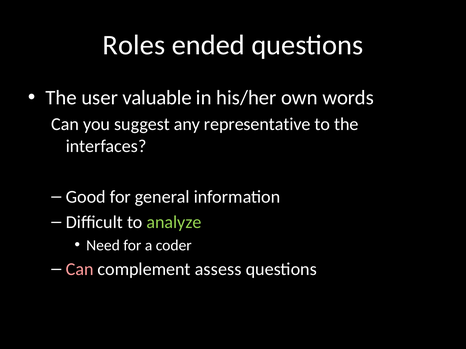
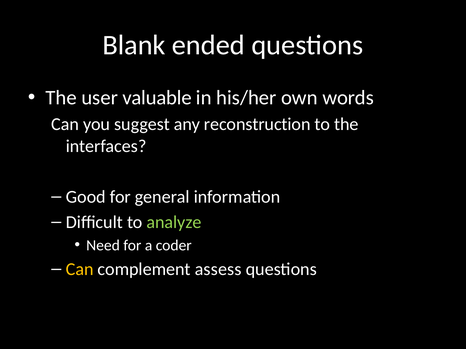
Roles: Roles -> Blank (134, 45)
representative: representative -> reconstruction (257, 125)
Can colour: pink -> yellow (80, 270)
